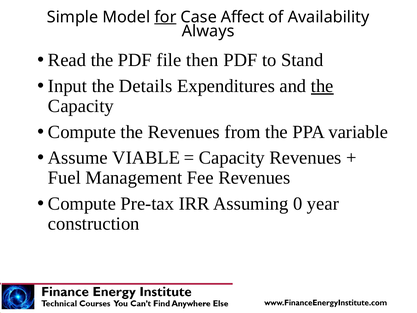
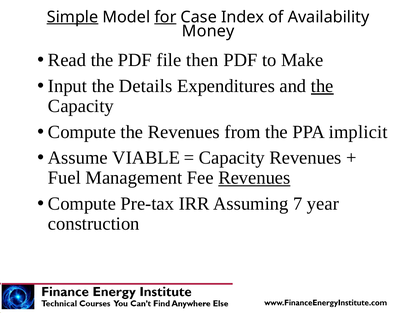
Simple underline: none -> present (73, 17)
Affect: Affect -> Index (243, 17)
Always: Always -> Money (208, 31)
Stand: Stand -> Make (302, 60)
variable: variable -> implicit (358, 132)
Revenues underline: none -> present (254, 178)
0: 0 -> 7 (298, 204)
